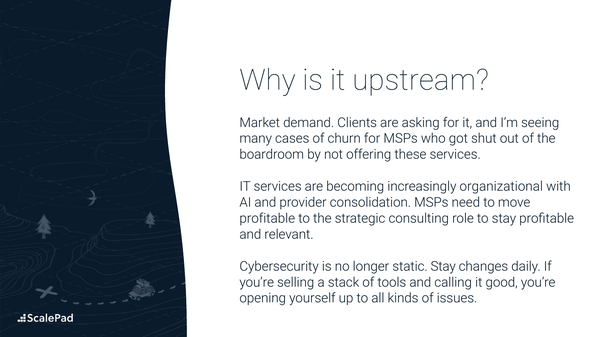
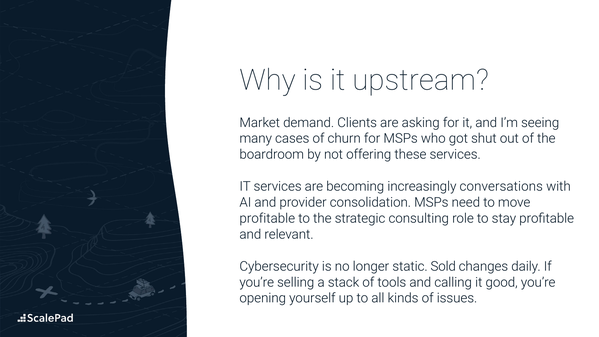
organizational: organizational -> conversations (501, 186)
static Stay: Stay -> Sold (443, 266)
